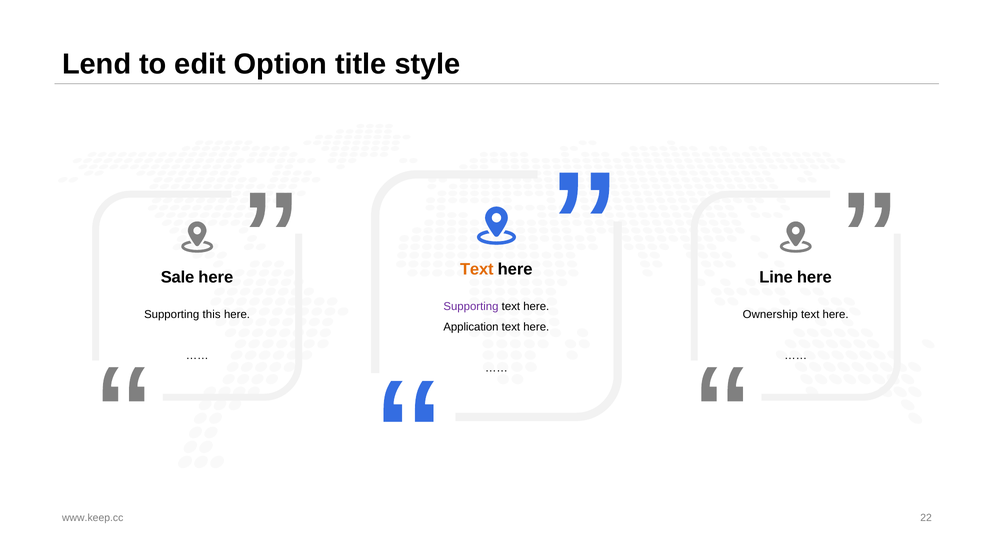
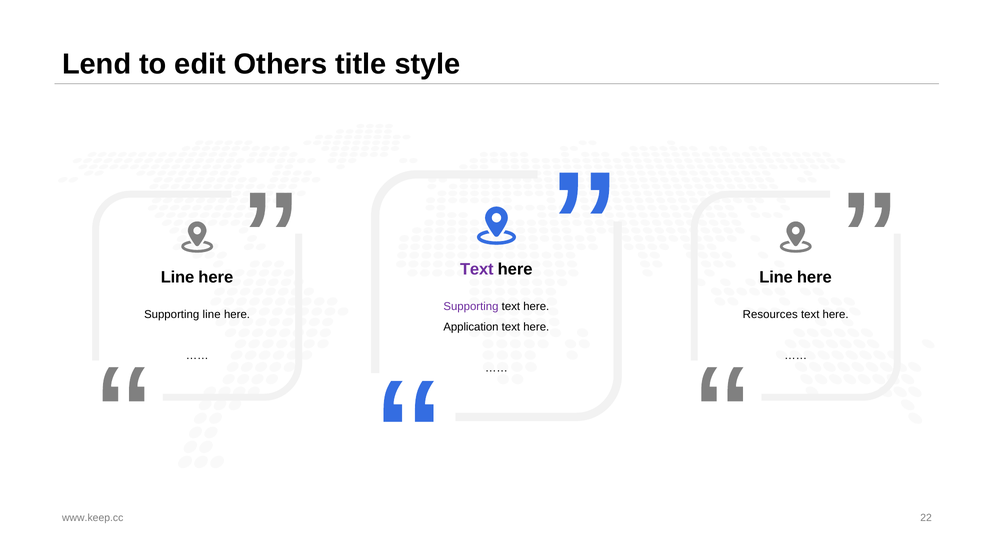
Option: Option -> Others (281, 64)
Text colour: orange -> purple (477, 270)
Sale: Sale -> Line (178, 277)
Supporting this: this -> line (212, 314)
Ownership: Ownership -> Resources (770, 314)
